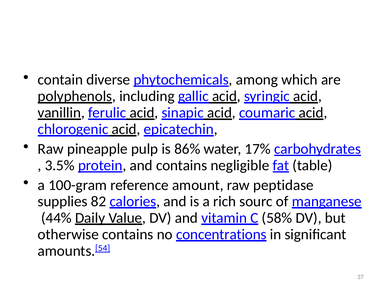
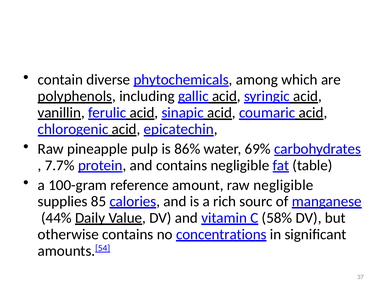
17%: 17% -> 69% (258, 149)
3.5%: 3.5% -> 7.7% (60, 166)
raw peptidase: peptidase -> negligible (283, 185)
82: 82 -> 85 (99, 201)
